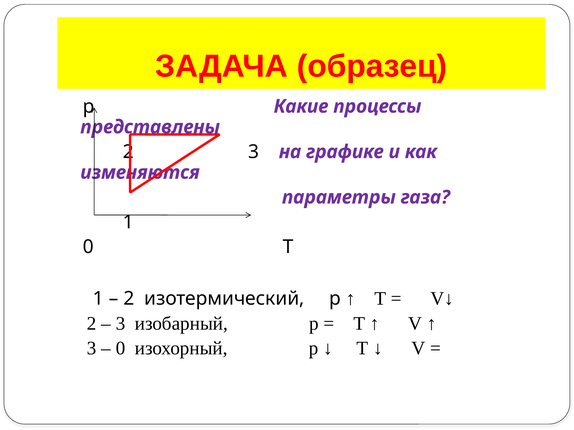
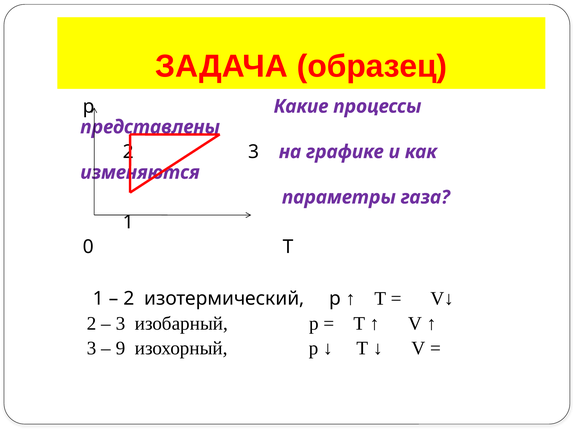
0: 0 -> 9 (120, 349)
